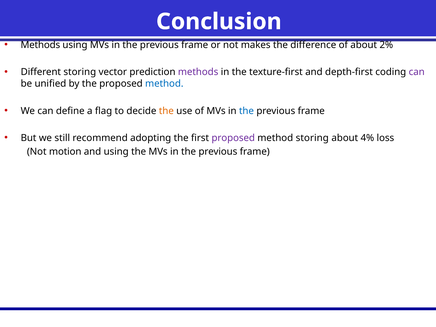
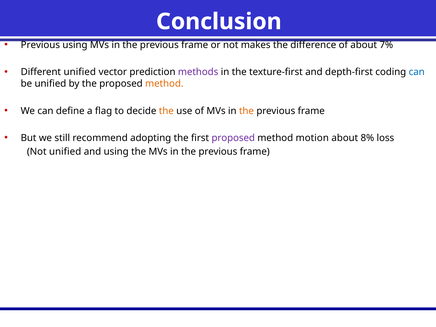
Methods: Methods -> Previous (40, 45)
2%: 2% -> 7% (386, 45)
Different storing: storing -> unified (80, 72)
can colour: purple -> blue (417, 72)
method colour: blue -> orange (164, 84)
the colour: blue -> orange (246, 111)
method storing: storing -> motion (312, 138)
4%: 4% -> 8% (367, 138)
Not motion: motion -> unified (65, 152)
